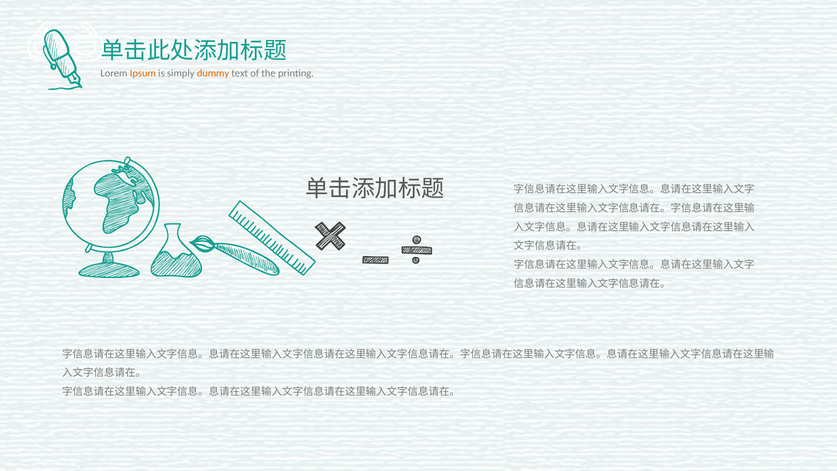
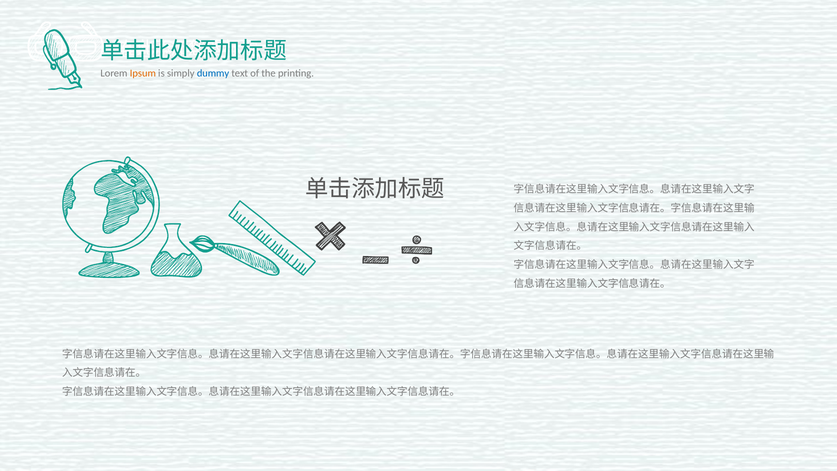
dummy colour: orange -> blue (213, 73)
